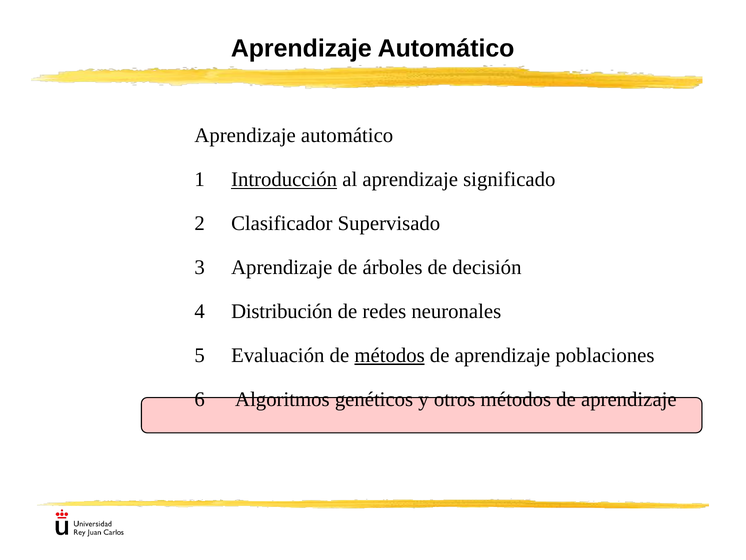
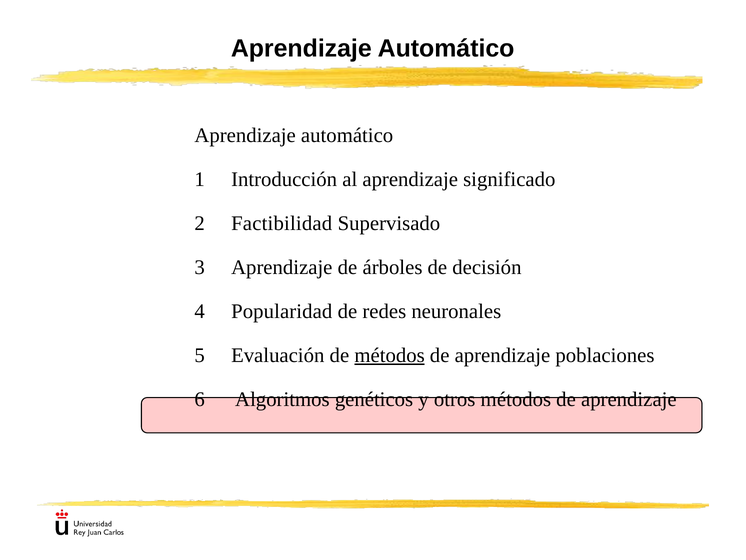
Introducción underline: present -> none (284, 179)
Clasificador: Clasificador -> Factibilidad (282, 223)
Distribución: Distribución -> Popularidad (282, 311)
